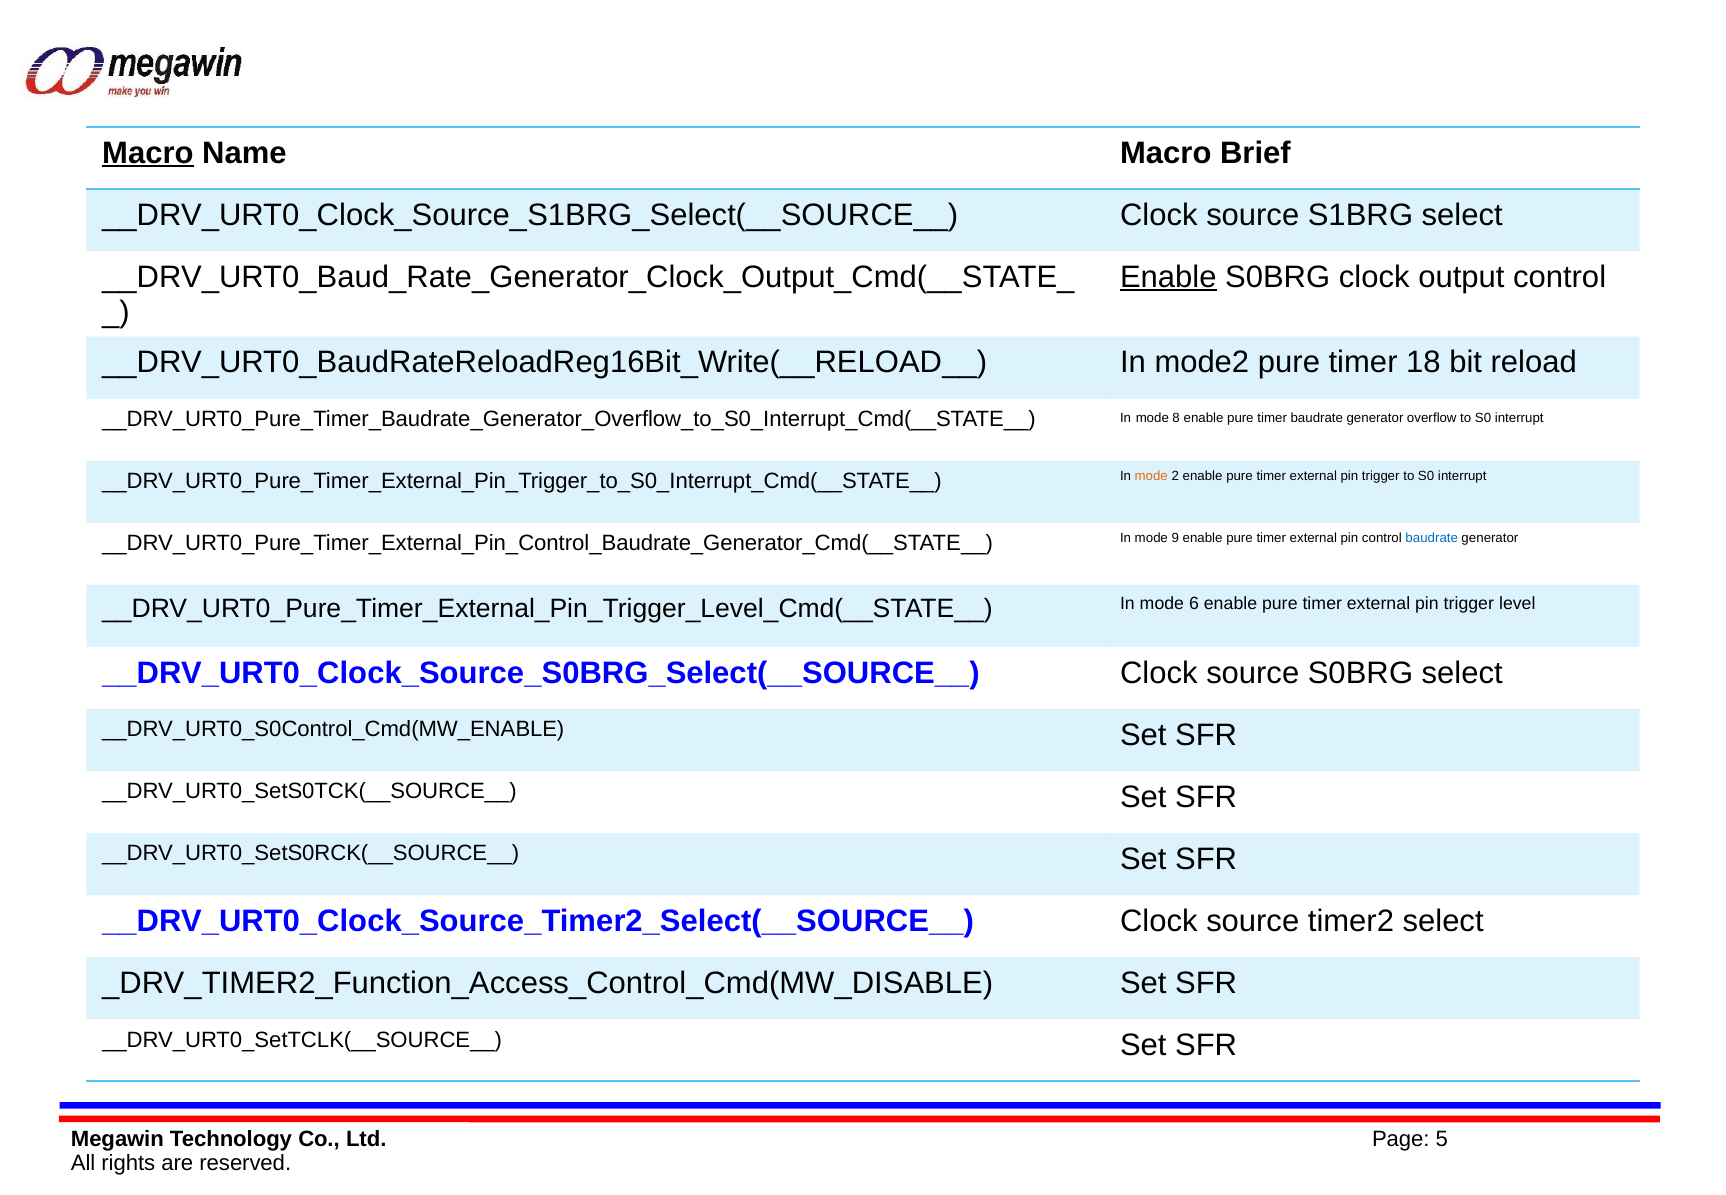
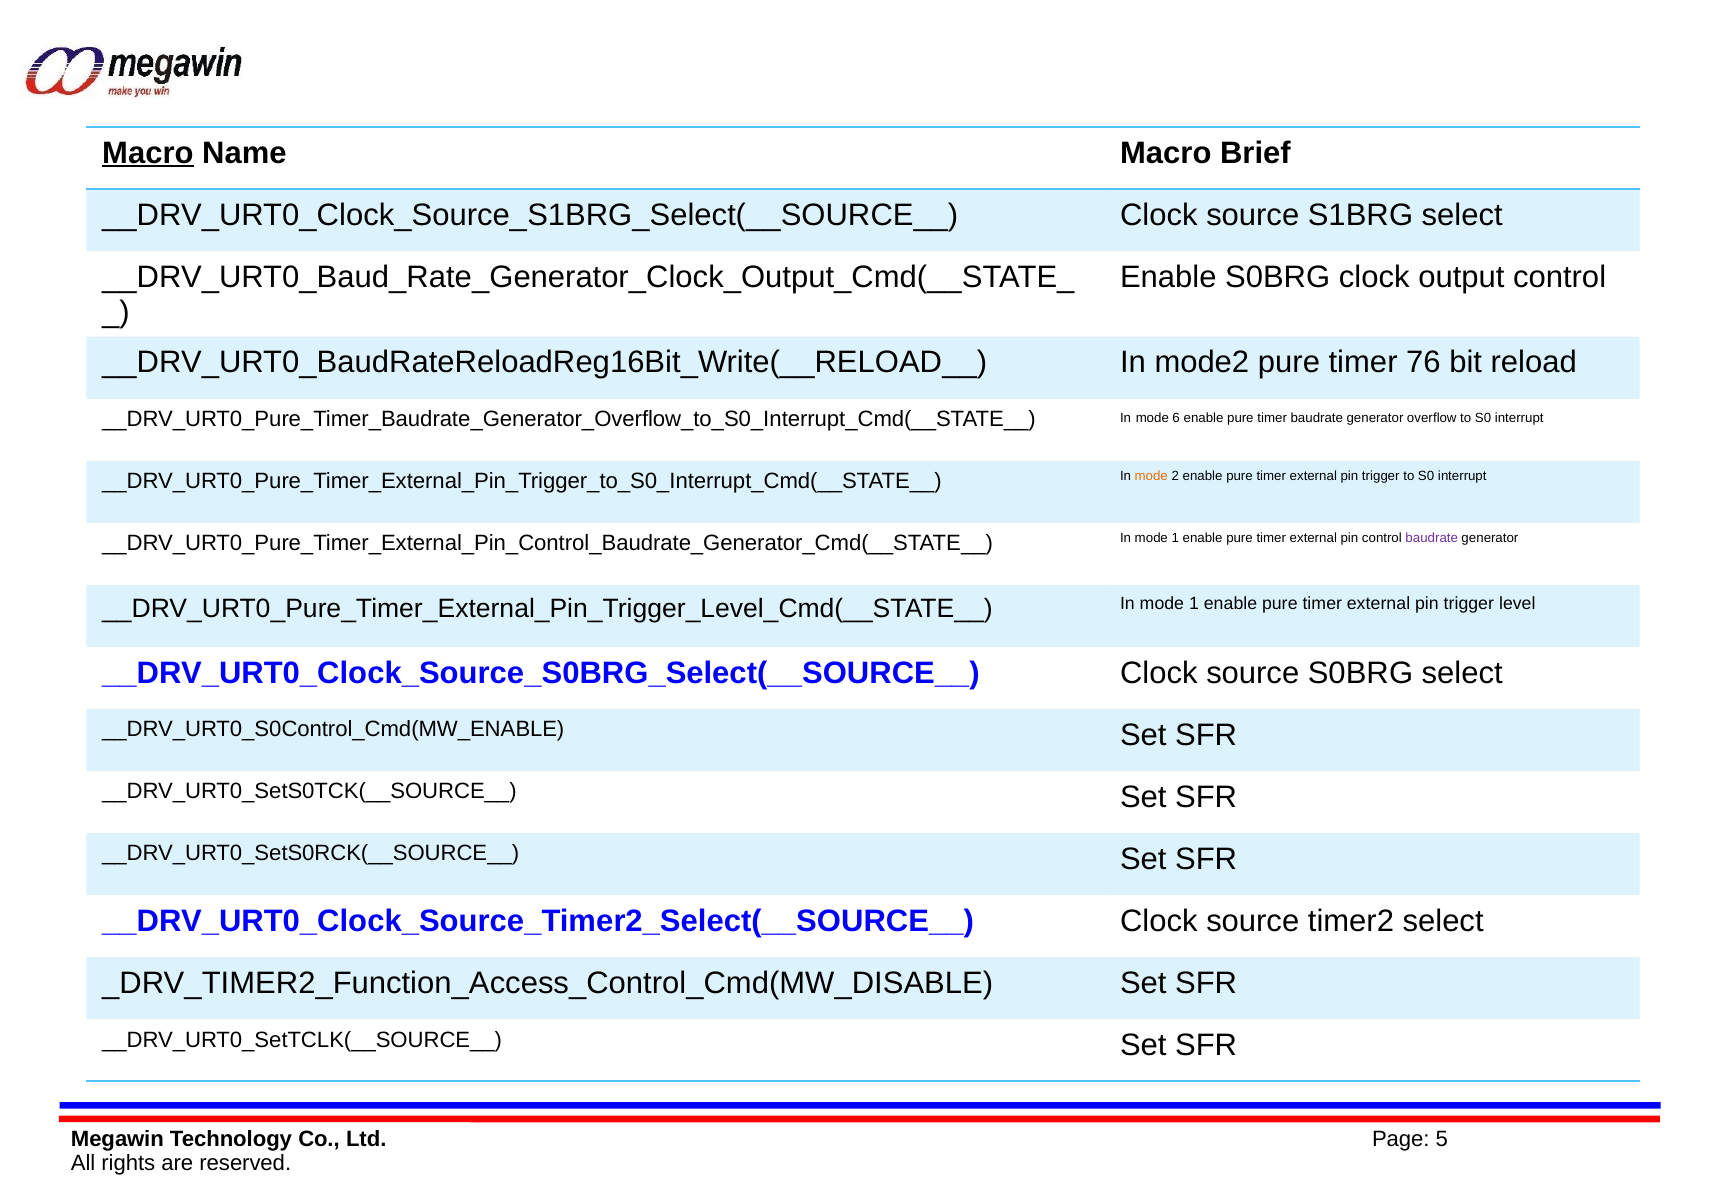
Enable underline: present -> none (1168, 277)
18: 18 -> 76 (1423, 363)
8: 8 -> 6 (1176, 419)
9: 9 -> 1 (1175, 538)
baudrate colour: blue -> purple (1432, 538)
6: 6 -> 1 (1194, 603)
